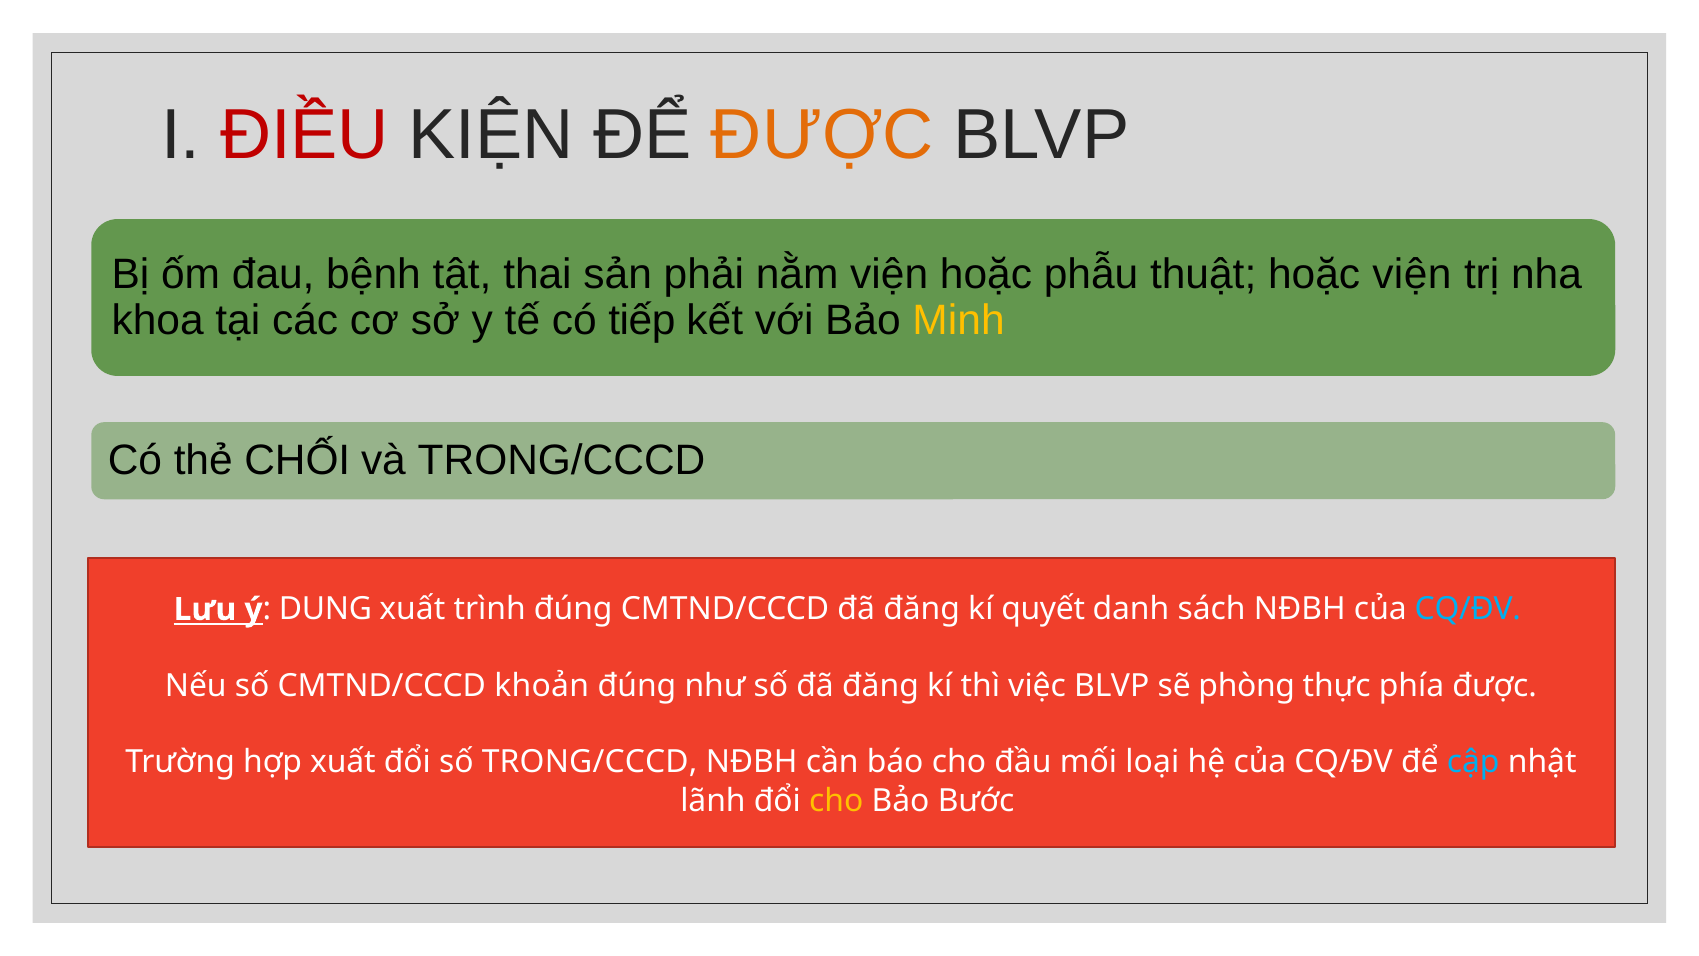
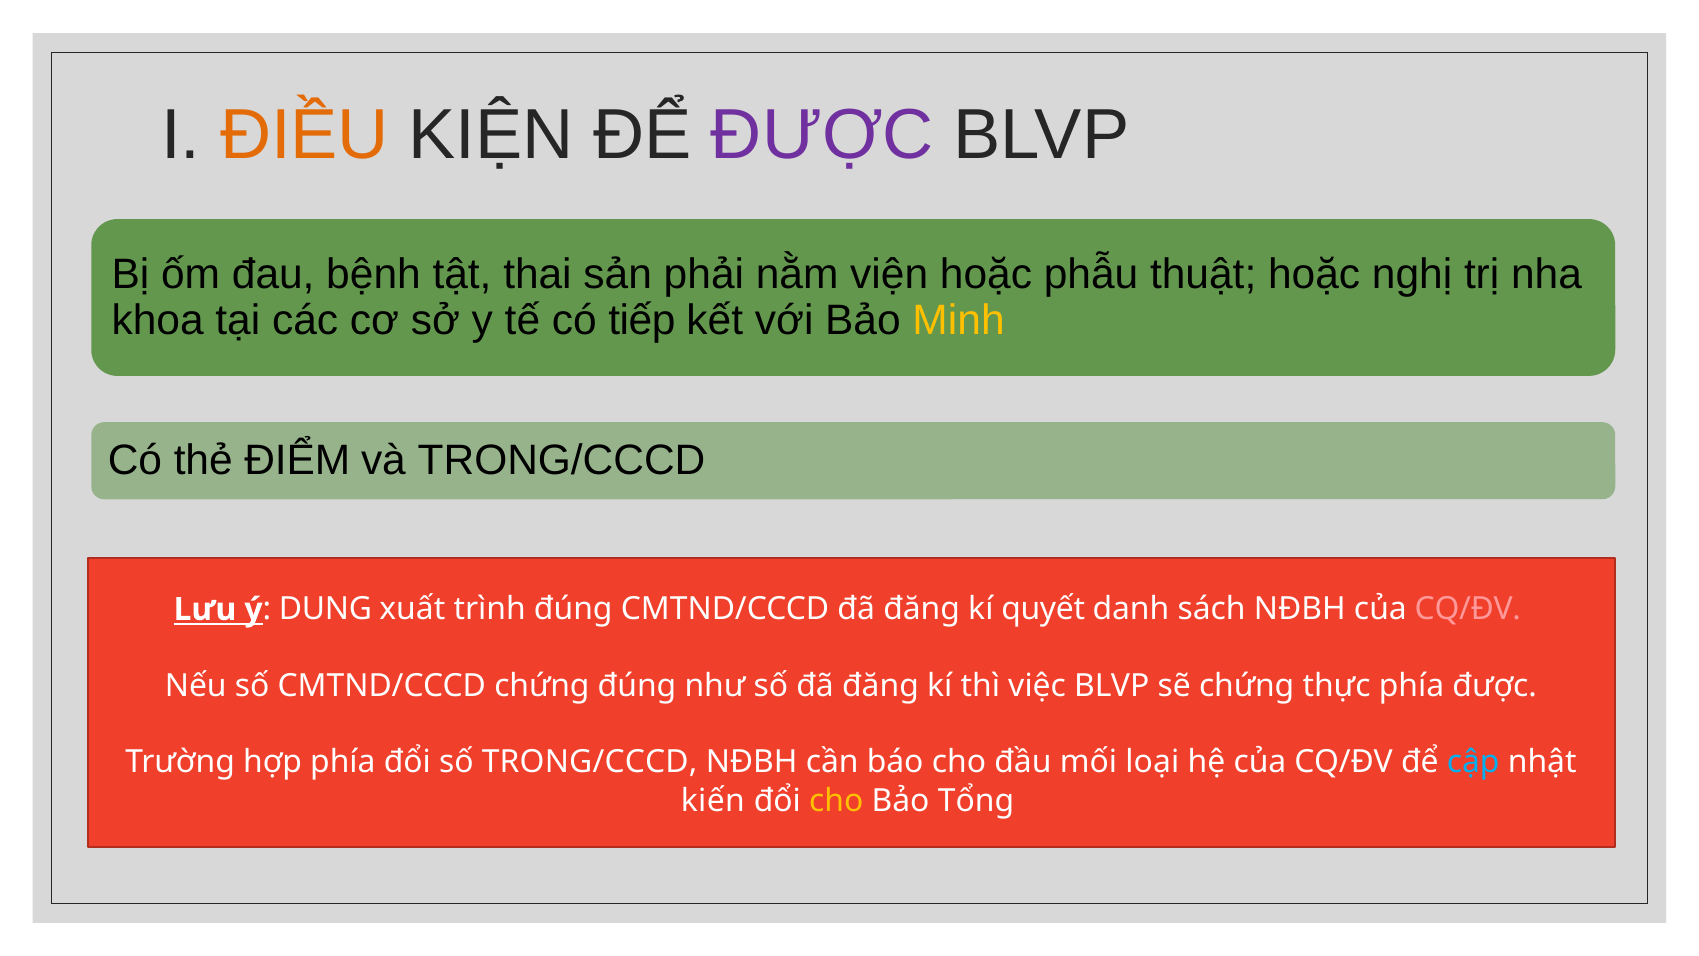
ĐIỀU colour: red -> orange (305, 135)
ĐƯỢC colour: orange -> purple (823, 135)
viện: viện -> nghị (1412, 274)
CHỐI: CHỐI -> ĐIỂM (297, 460)
CQ/ĐV colour: light blue -> pink (1468, 609)
CMTND/CCCD khoản: khoản -> chứng (542, 686)
sẽ phòng: phòng -> chứng (1247, 686)
hợp xuất: xuất -> phía (343, 762)
lãnh: lãnh -> kiến (713, 800)
Bước: Bước -> Tổng (976, 800)
